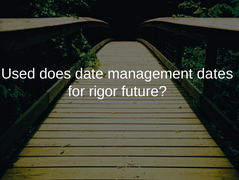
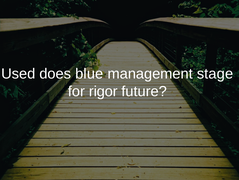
date: date -> blue (89, 74)
dates: dates -> stage (215, 74)
